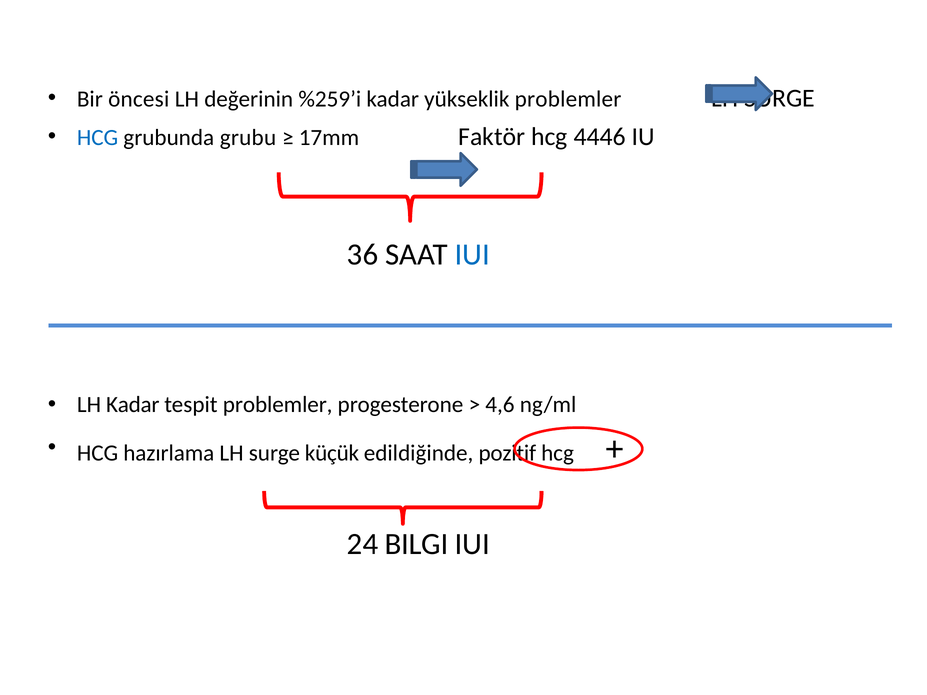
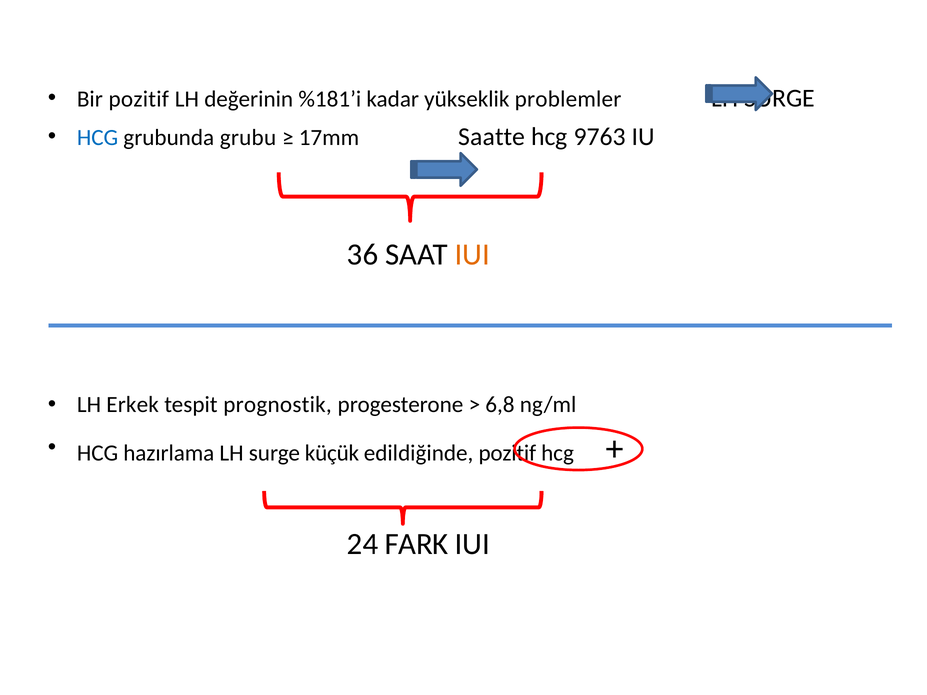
Bir öncesi: öncesi -> pozitif (139, 99)
%259’i: %259’i -> %181’i (330, 99)
Faktör: Faktör -> Saatte (492, 137)
4446: 4446 -> 9763 (600, 137)
IUI colour: blue -> orange (472, 255)
LH Kadar: Kadar -> Erkek (133, 405)
tespit problemler: problemler -> prognostik (278, 405)
4,6: 4,6 -> 6,8 (500, 405)
BILGI: BILGI -> FARK (417, 544)
